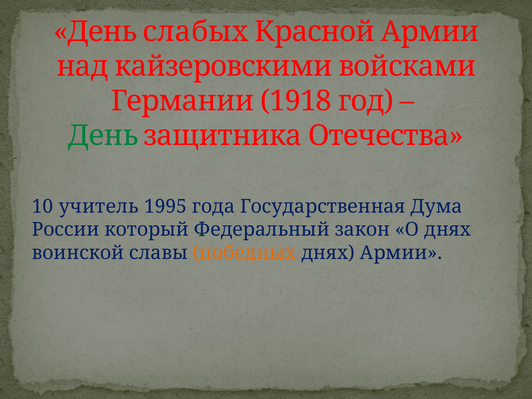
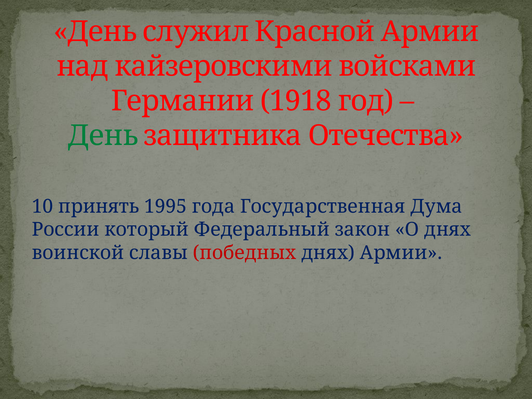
слабых: слабых -> служил (196, 32)
учитель: учитель -> принять (99, 207)
победных colour: orange -> red (245, 253)
